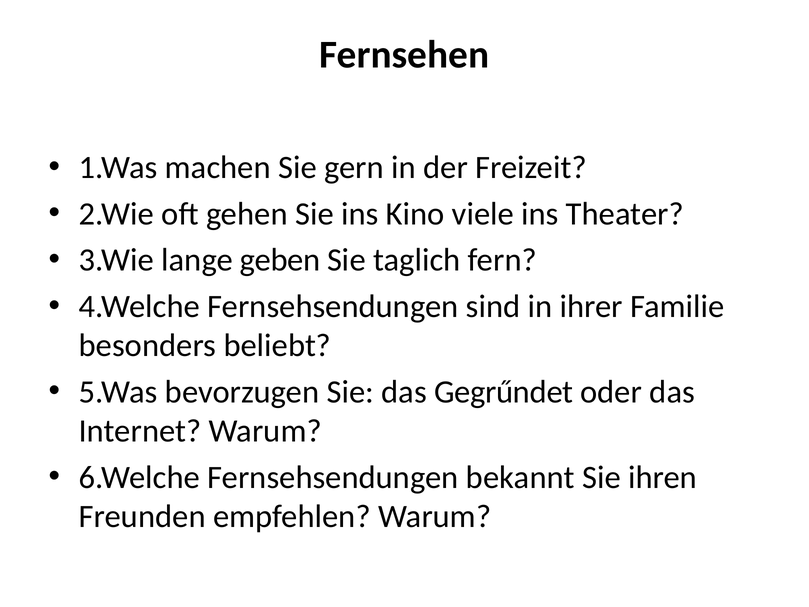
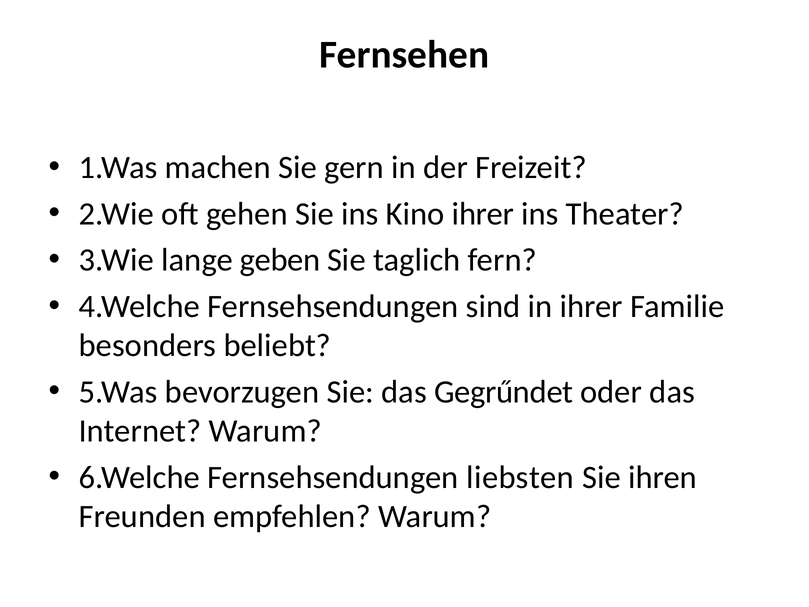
Kino viele: viele -> ihrer (483, 214)
bekannt: bekannt -> liebsten (520, 477)
